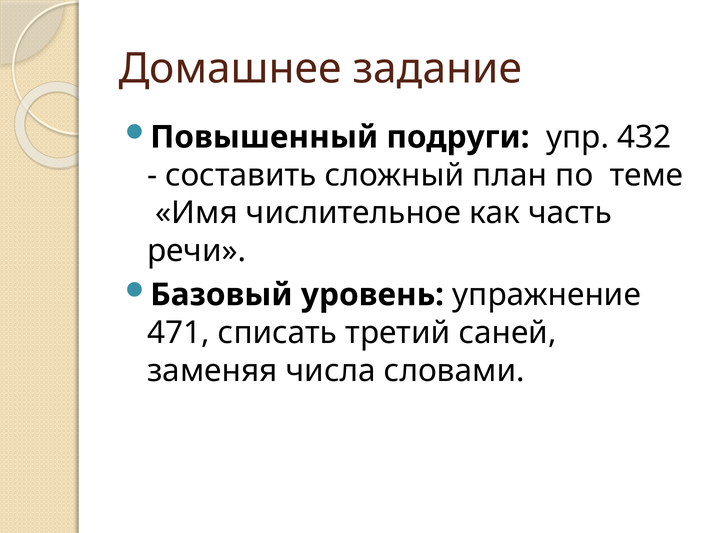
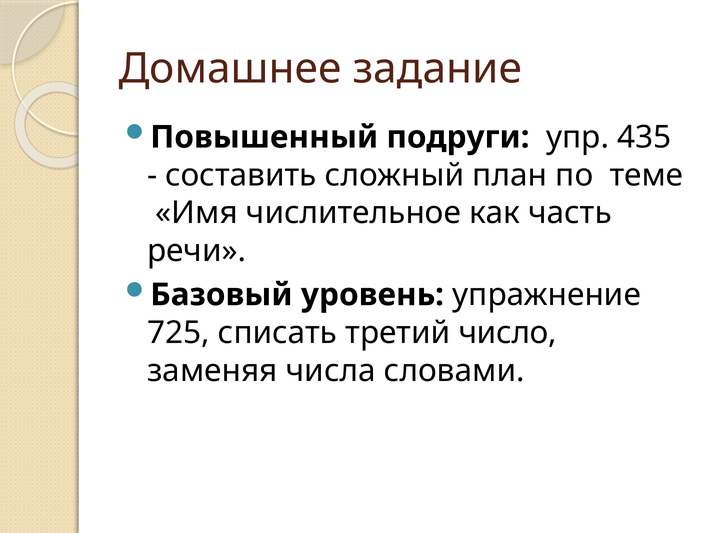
432: 432 -> 435 (644, 137)
471: 471 -> 725 (178, 333)
саней: саней -> число (508, 333)
